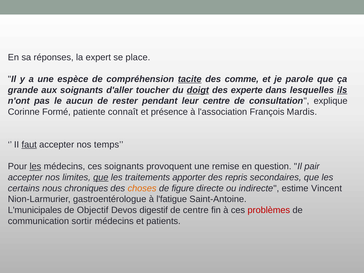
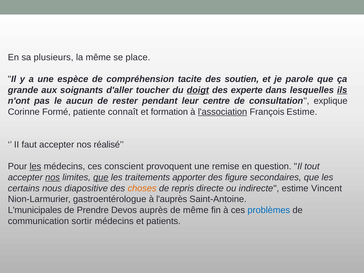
réponses: réponses -> plusieurs (54, 57)
la expert: expert -> même (98, 57)
tacite underline: present -> none (190, 79)
comme: comme -> soutien (242, 79)
présence: présence -> formation (169, 112)
l'association underline: none -> present (222, 112)
François Mardis: Mardis -> Estime (302, 112)
faut underline: present -> none (29, 145)
temps: temps -> réalisé (109, 145)
ces soignants: soignants -> conscient (124, 166)
pair: pair -> tout (312, 166)
nos underline: none -> present (53, 177)
repris: repris -> figure (236, 177)
chroniques: chroniques -> diapositive (86, 188)
figure: figure -> repris (183, 188)
l'fatigue: l'fatigue -> l'auprès (172, 199)
Objectif: Objectif -> Prendre (93, 210)
digestif: digestif -> auprès (154, 210)
de centre: centre -> même (196, 210)
problèmes colour: red -> blue (269, 210)
